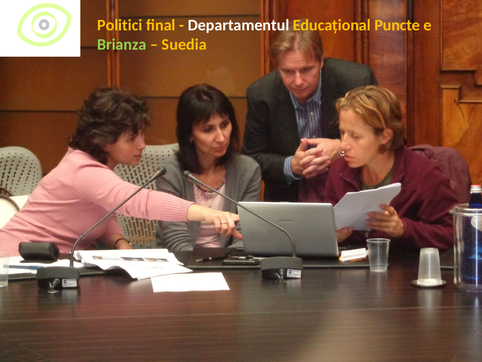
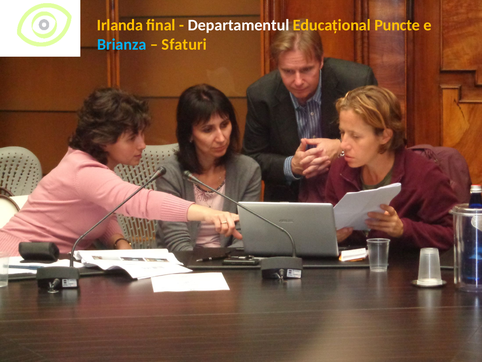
Politici: Politici -> Irlanda (120, 25)
Brianza colour: light green -> light blue (122, 44)
Suedia: Suedia -> Sfaturi (184, 44)
